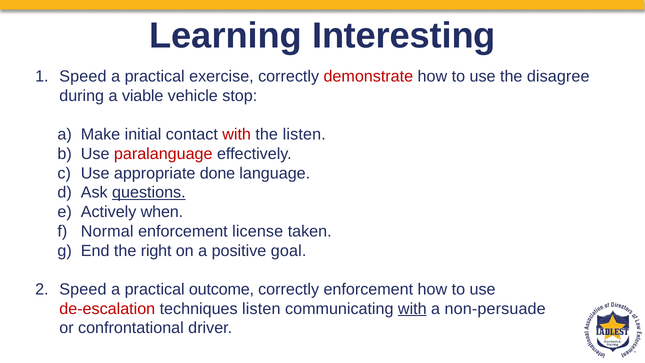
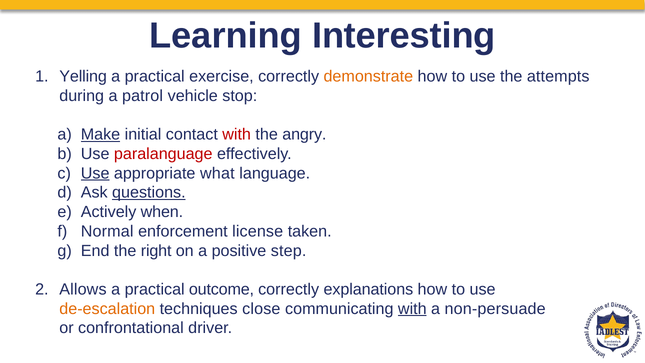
Speed: Speed -> Yelling (83, 76)
demonstrate colour: red -> orange (368, 76)
disagree: disagree -> attempts (558, 76)
viable: viable -> patrol (143, 96)
Make underline: none -> present (101, 134)
the listen: listen -> angry (304, 134)
Use underline: none -> present (95, 173)
done: done -> what (217, 173)
goal: goal -> step (289, 251)
Speed: Speed -> Allows (83, 289)
correctly enforcement: enforcement -> explanations (368, 289)
de-escalation colour: red -> orange (107, 309)
techniques listen: listen -> close (261, 309)
